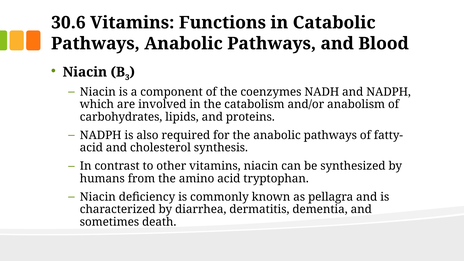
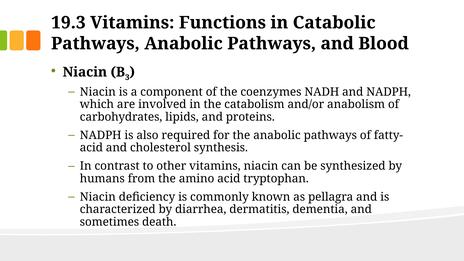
30.6: 30.6 -> 19.3 (68, 23)
